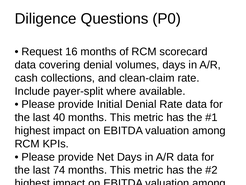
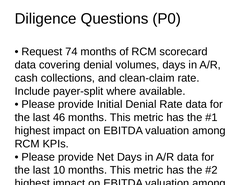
16: 16 -> 74 (71, 52)
40: 40 -> 46 (59, 117)
74: 74 -> 10 (59, 170)
